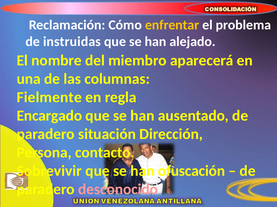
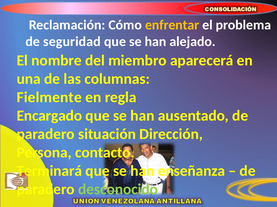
instruidas: instruidas -> seguridad (72, 42)
Sobrevivir: Sobrevivir -> Terminará (49, 171)
ofuscación: ofuscación -> enseñanza (191, 171)
desconocido colour: pink -> light green (118, 190)
